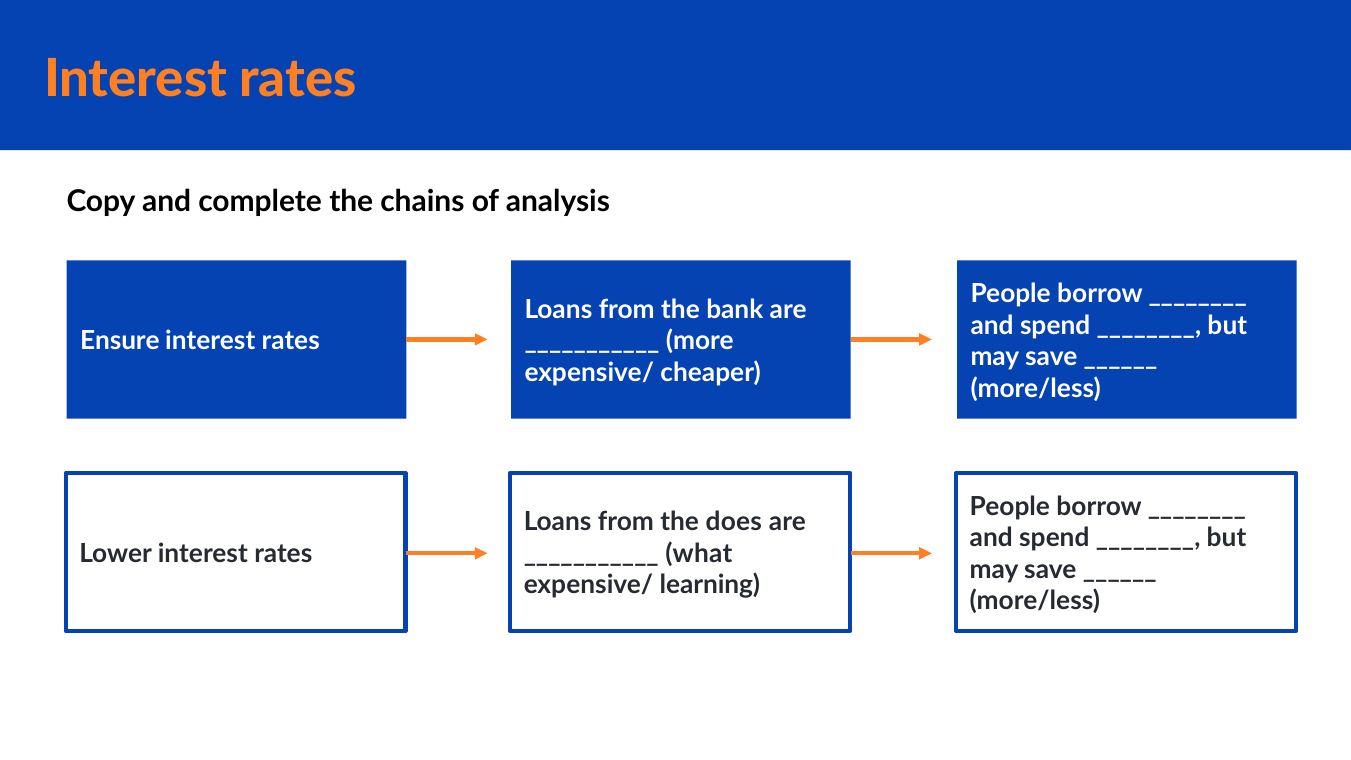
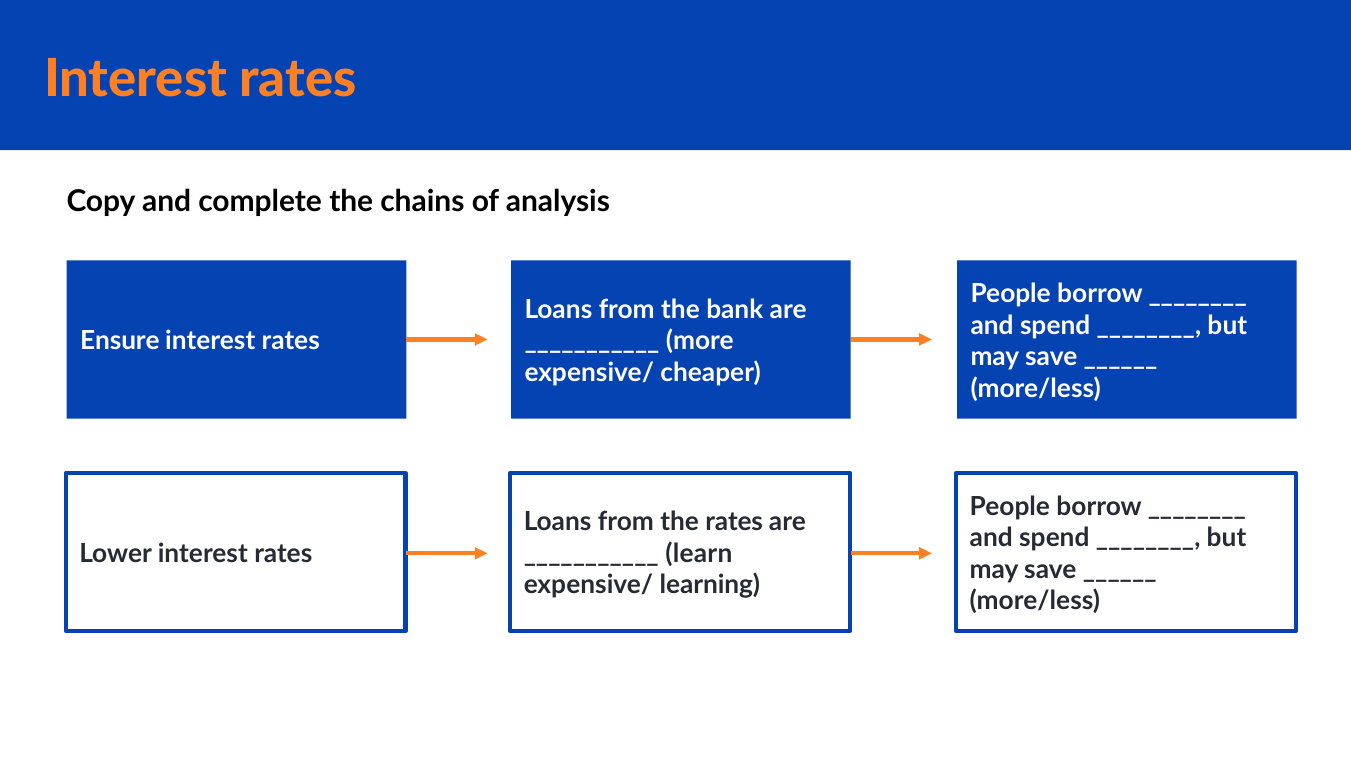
the does: does -> rates (734, 522)
what: what -> learn (699, 554)
